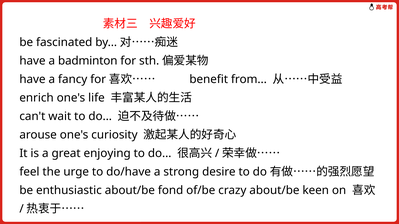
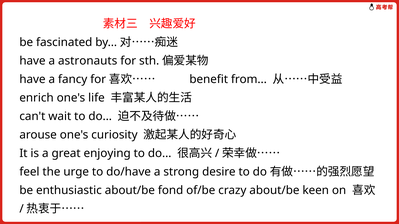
badminton: badminton -> astronauts (88, 61)
